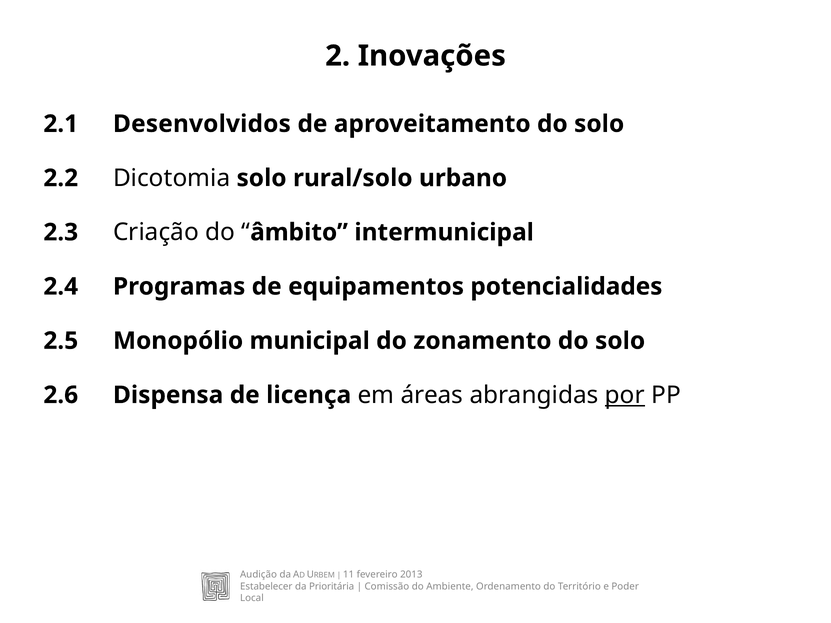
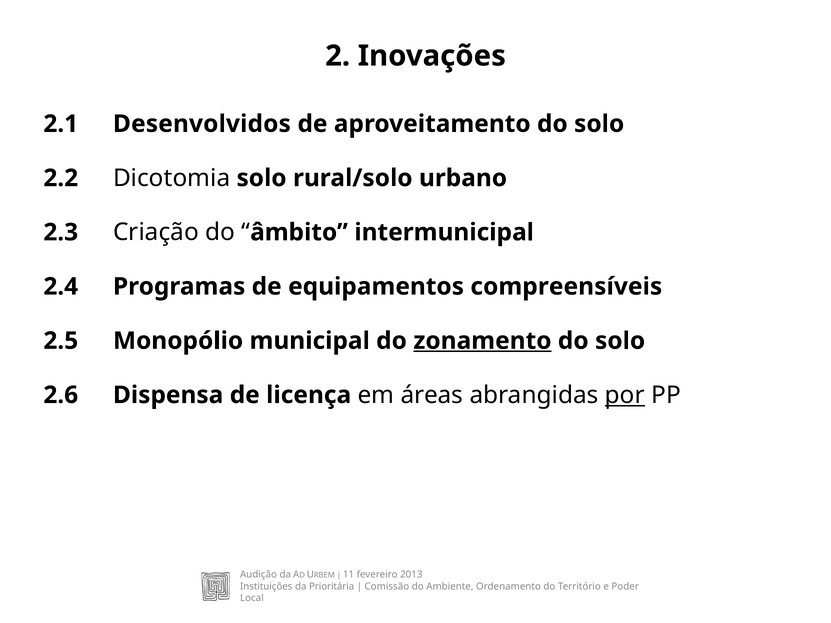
potencialidades: potencialidades -> compreensíveis (566, 287)
zonamento underline: none -> present (482, 341)
Estabelecer: Estabelecer -> Instituições (266, 586)
